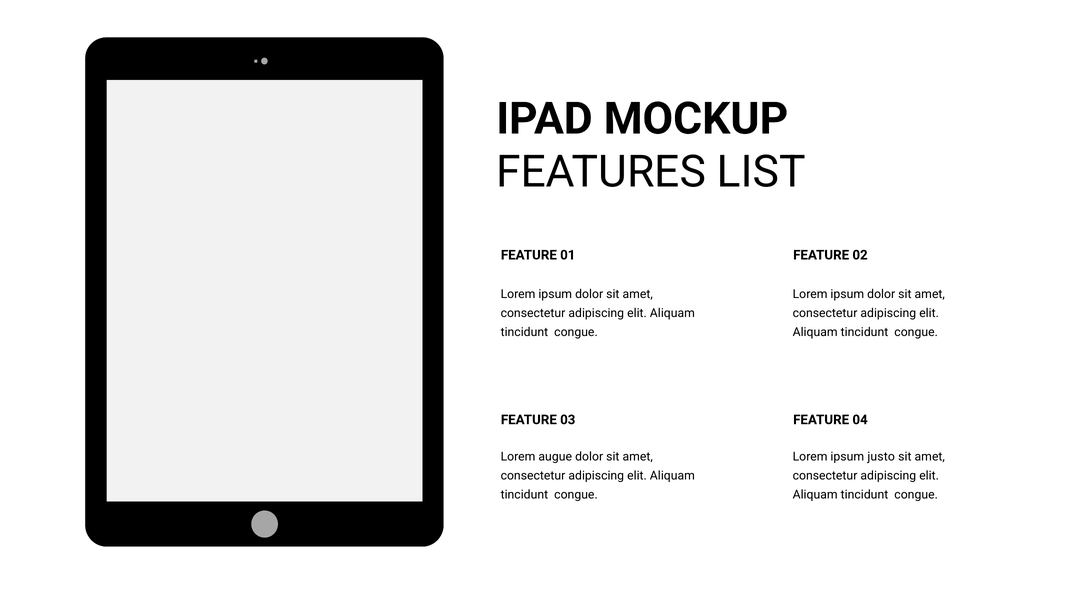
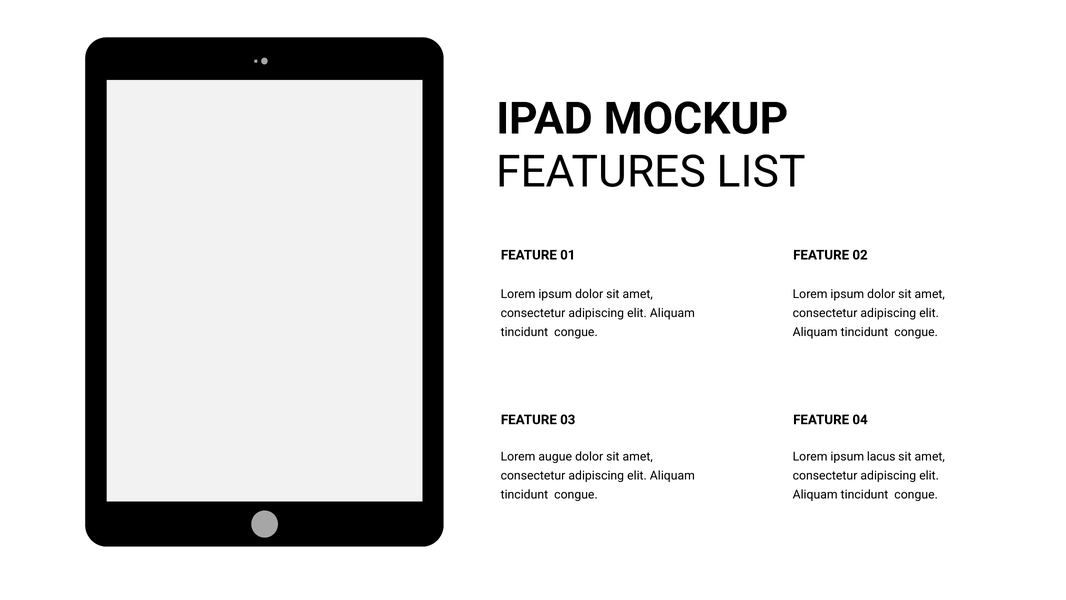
justo: justo -> lacus (881, 456)
